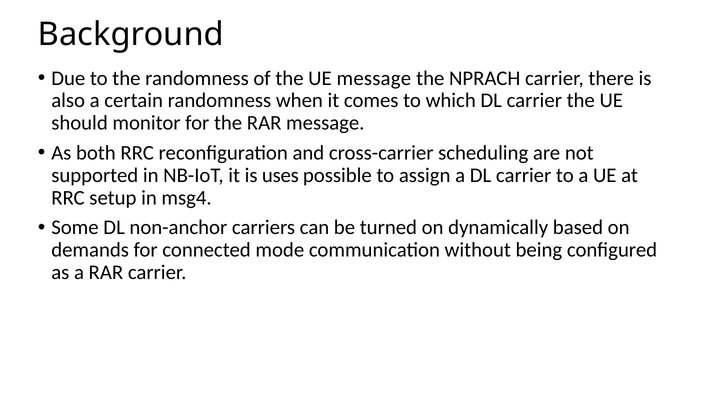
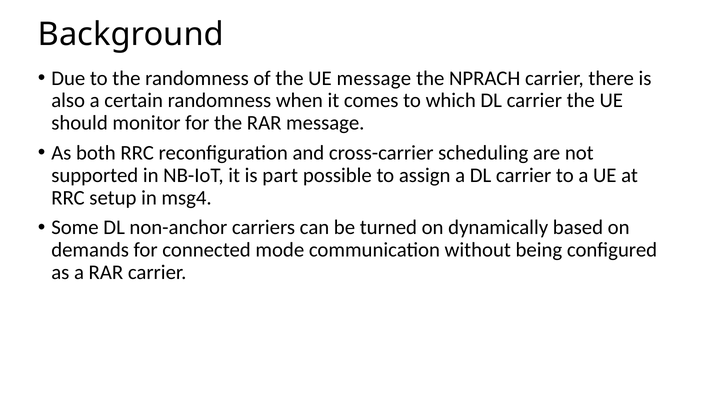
uses: uses -> part (280, 175)
